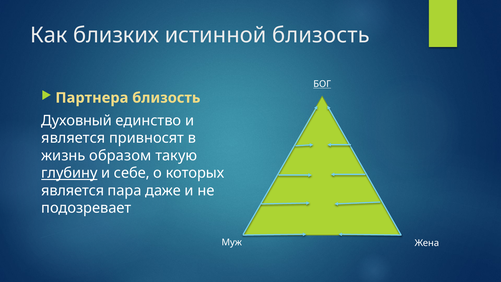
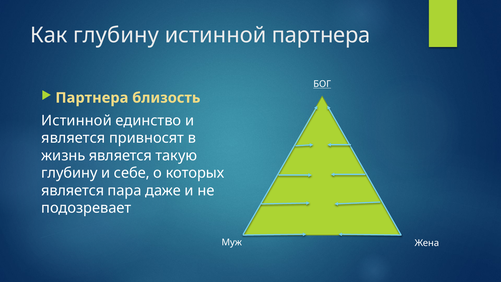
Как близких: близких -> глубину (116, 35)
истинной близость: близость -> партнера (321, 35)
Духовный: Духовный -> Истинной (77, 120)
жизнь образом: образом -> является (120, 155)
глубину underline: present -> none (69, 173)
